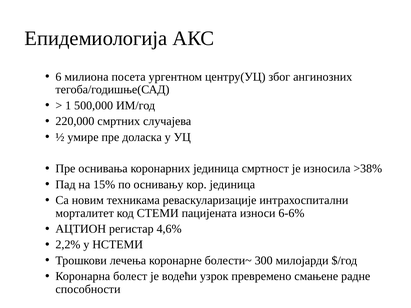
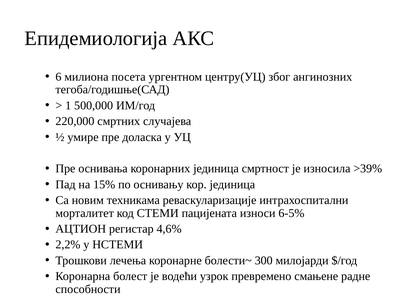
>38%: >38% -> >39% (368, 169)
6-6%: 6-6% -> 6-5% (291, 213)
